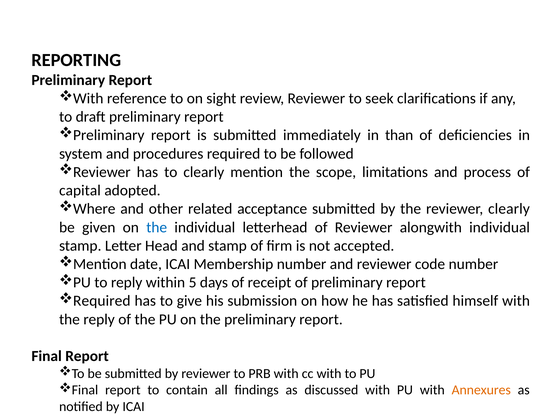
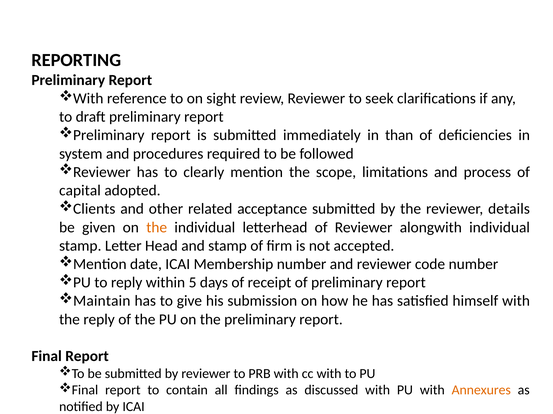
Where: Where -> Clients (94, 209)
reviewer clearly: clearly -> details (509, 209)
the colour: blue -> orange (157, 228)
Required: Required -> Maintain (102, 301)
